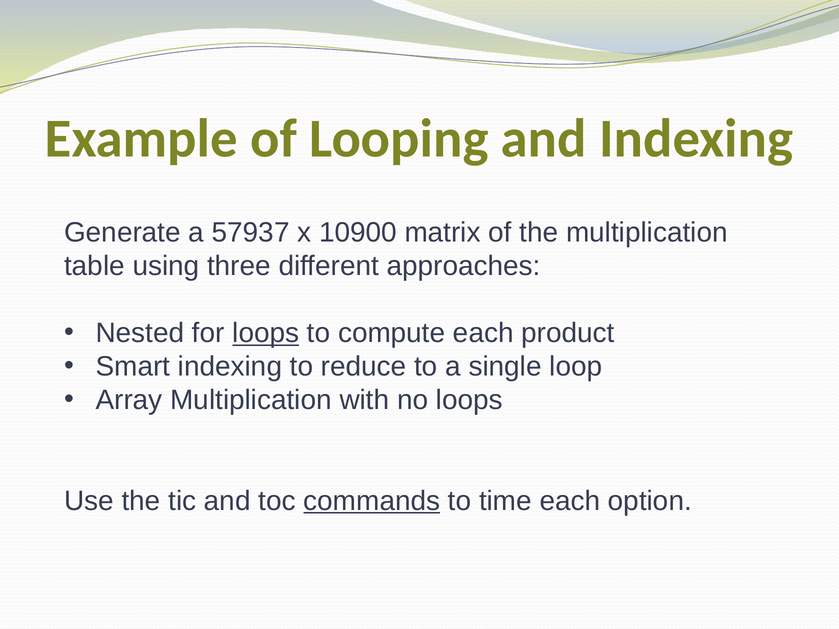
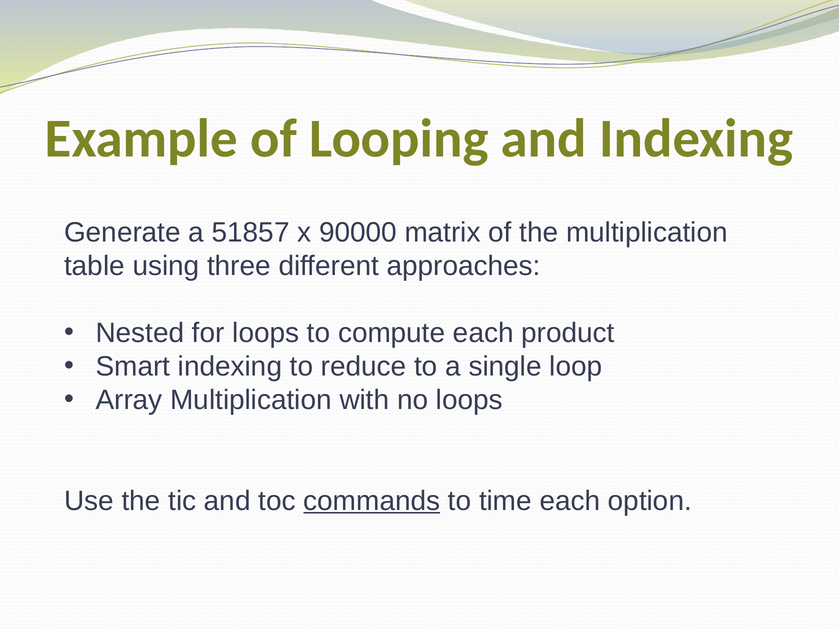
57937: 57937 -> 51857 (251, 233)
10900: 10900 -> 90000 (358, 233)
loops underline: present -> none (266, 333)
